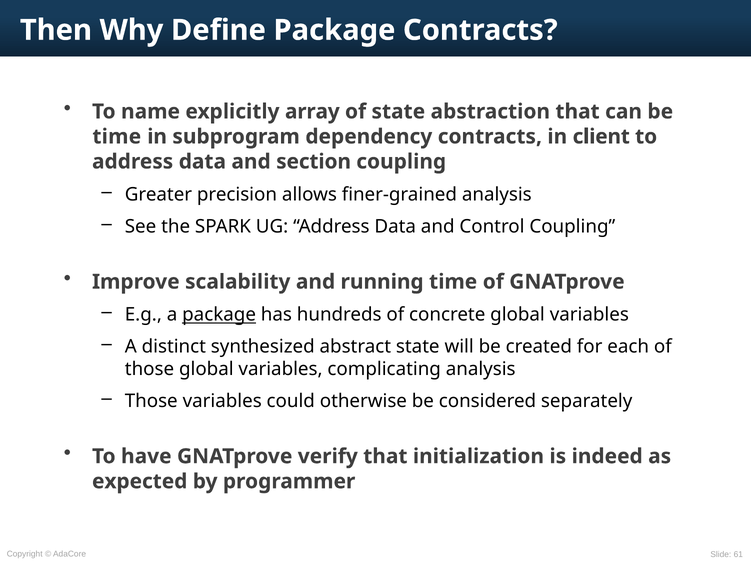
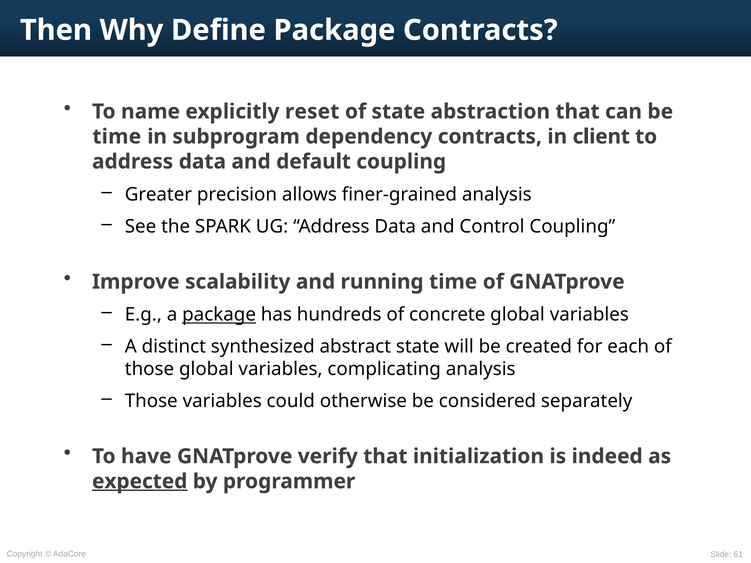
array: array -> reset (312, 112)
section: section -> default (314, 162)
expected underline: none -> present (140, 482)
